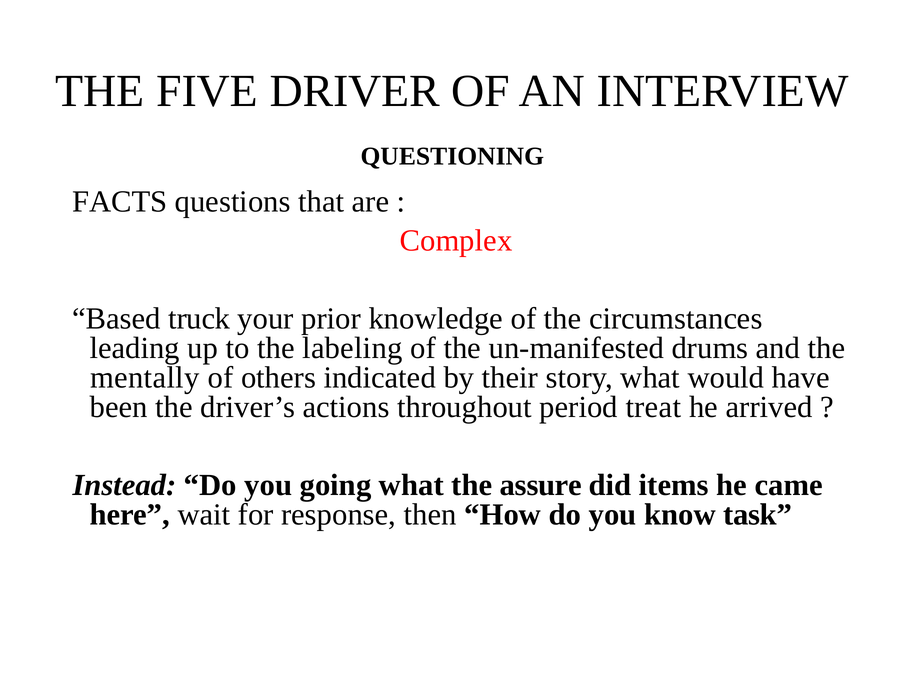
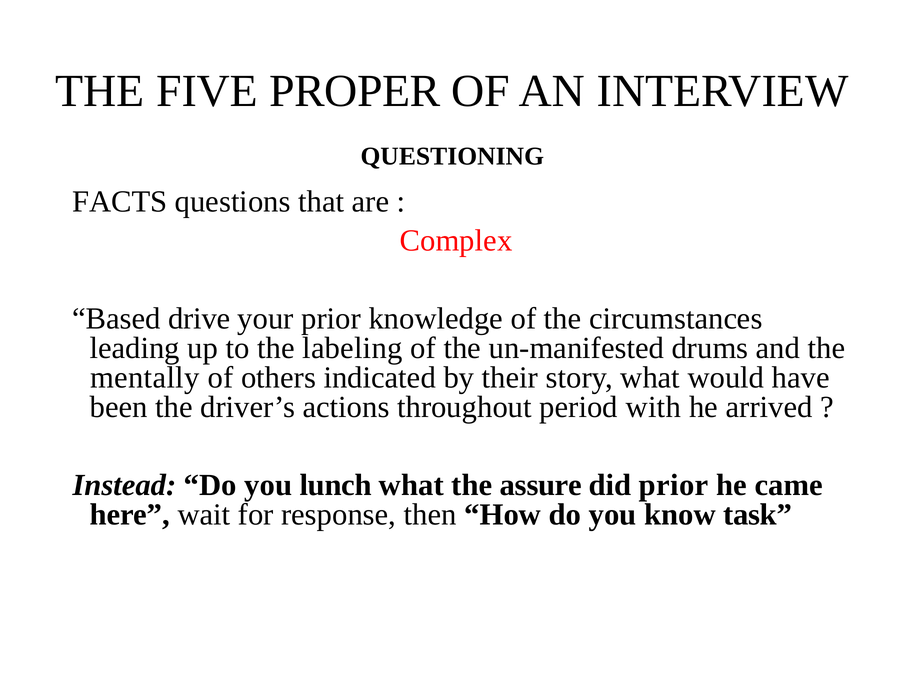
DRIVER: DRIVER -> PROPER (355, 91)
truck: truck -> drive (199, 319)
treat: treat -> with (653, 407)
going: going -> lunch (336, 485)
did items: items -> prior (674, 485)
